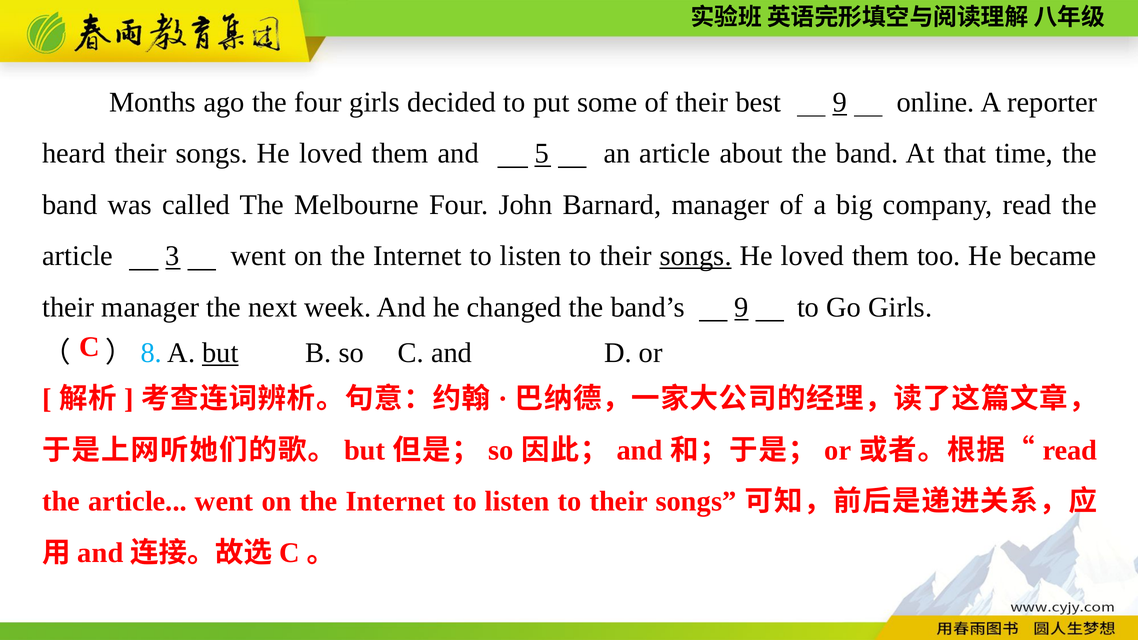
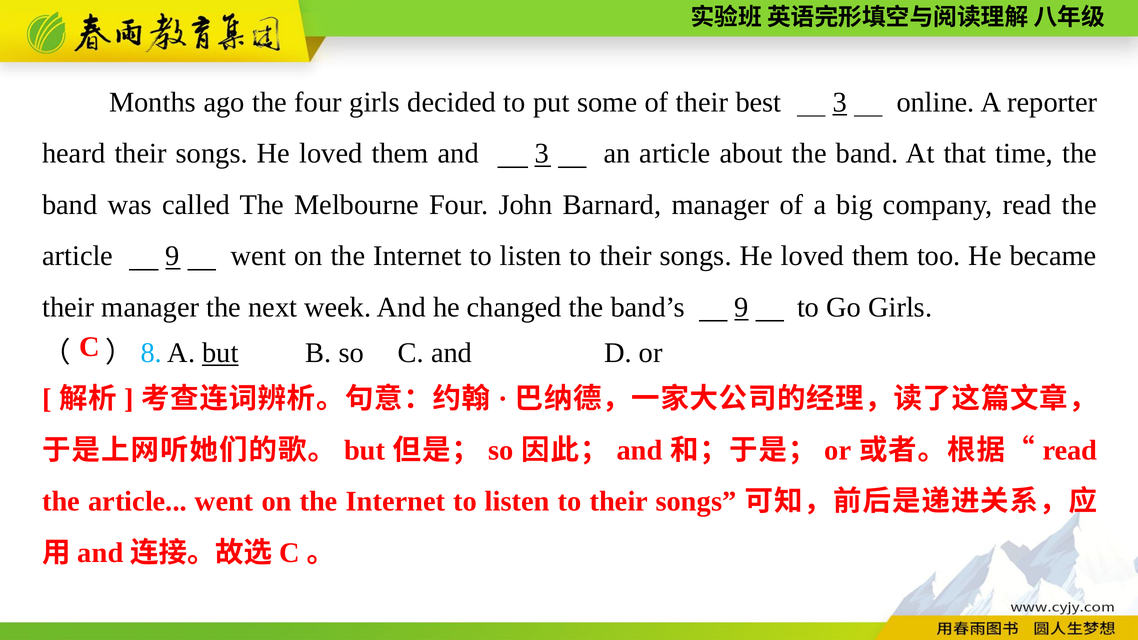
best 9: 9 -> 3 (840, 102)
and 5: 5 -> 3 (542, 154)
article 3: 3 -> 9 (172, 256)
songs underline: present -> none (696, 256)
